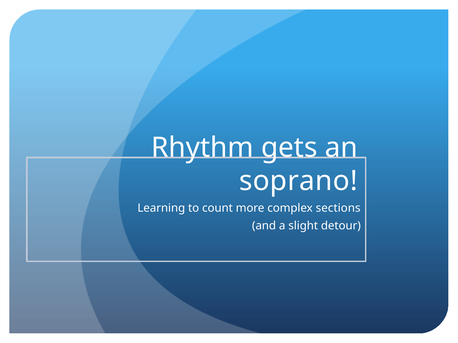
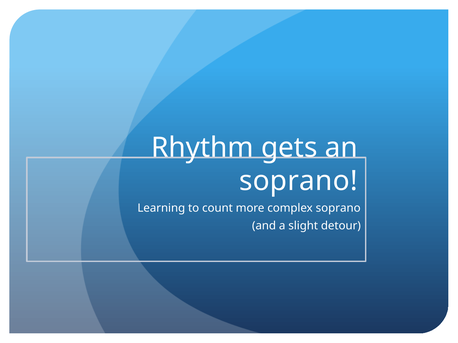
complex sections: sections -> soprano (338, 208)
